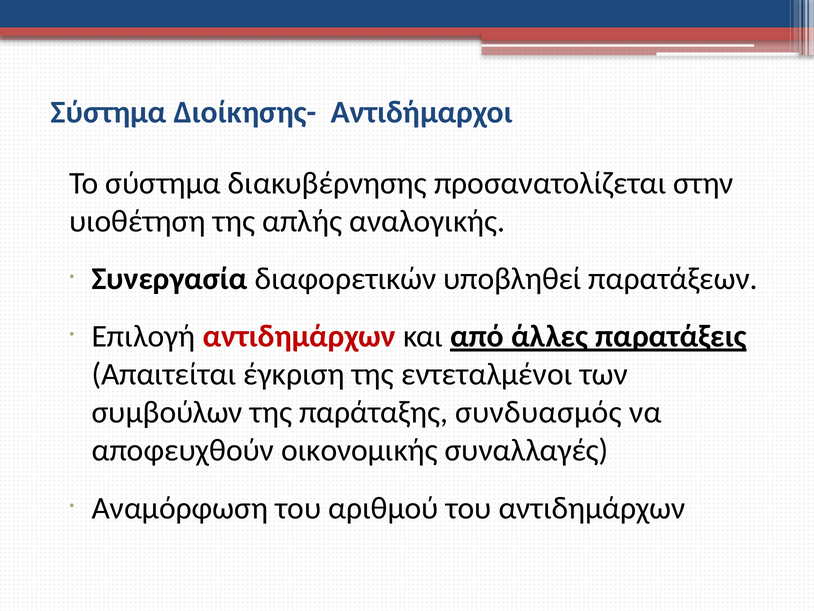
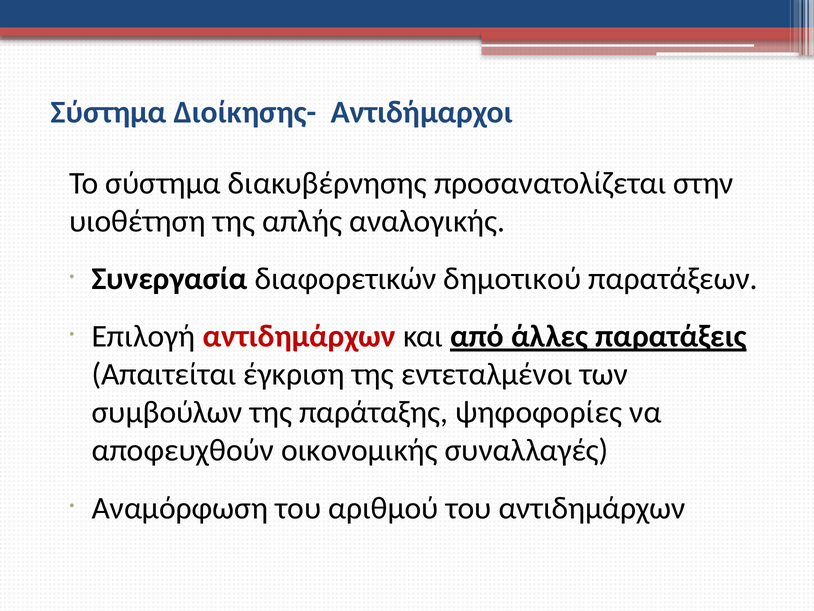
υποβληθεί: υποβληθεί -> δημοτικού (512, 279)
συνδυασμός: συνδυασμός -> ψηφοφορίες (539, 412)
